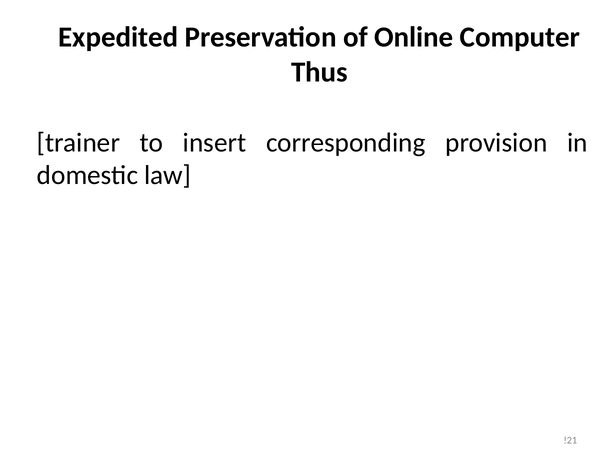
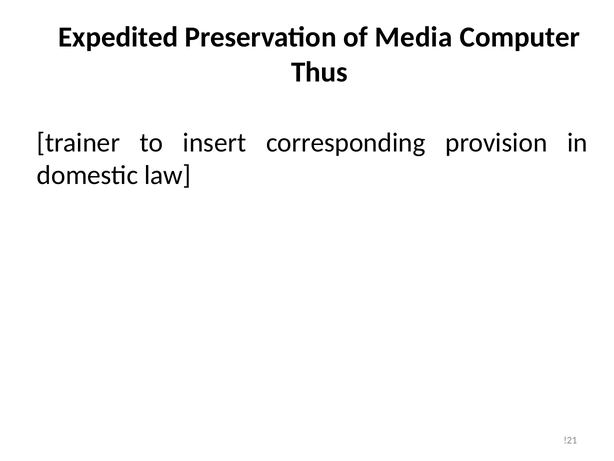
Online: Online -> Media (414, 37)
